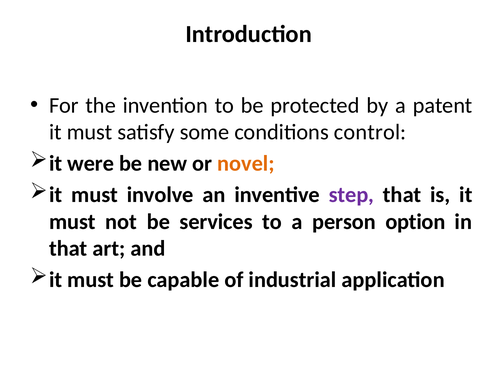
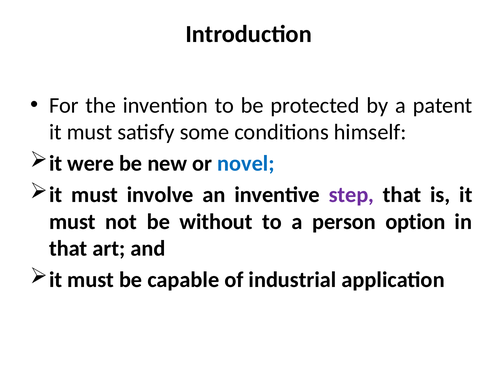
control: control -> himself (370, 132)
novel colour: orange -> blue (246, 164)
services: services -> without (216, 222)
